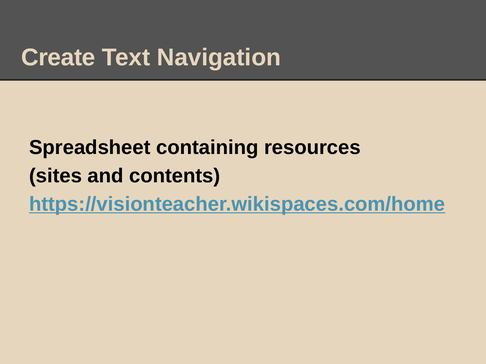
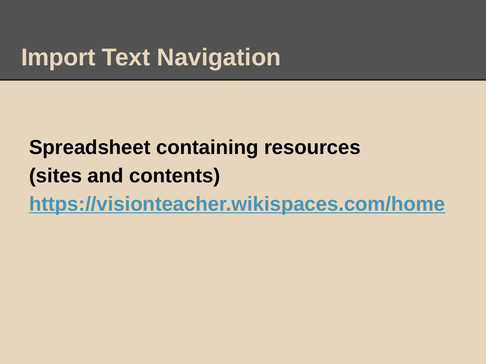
Create: Create -> Import (58, 58)
